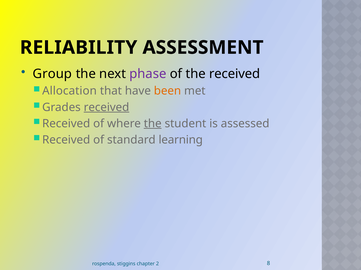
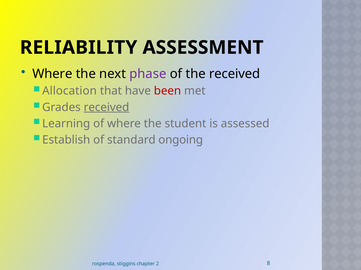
Group: Group -> Where (52, 74)
been colour: orange -> red (167, 91)
Received: Received -> Learning (66, 124)
the underline: present -> none (153, 124)
Received: Received -> Establish (66, 140)
learning: learning -> ongoing (181, 140)
